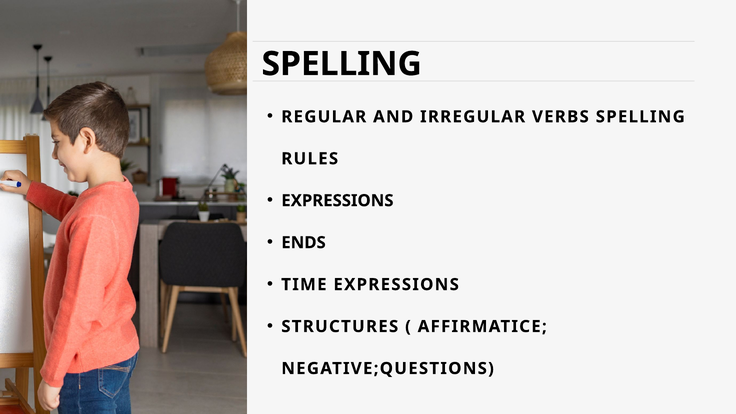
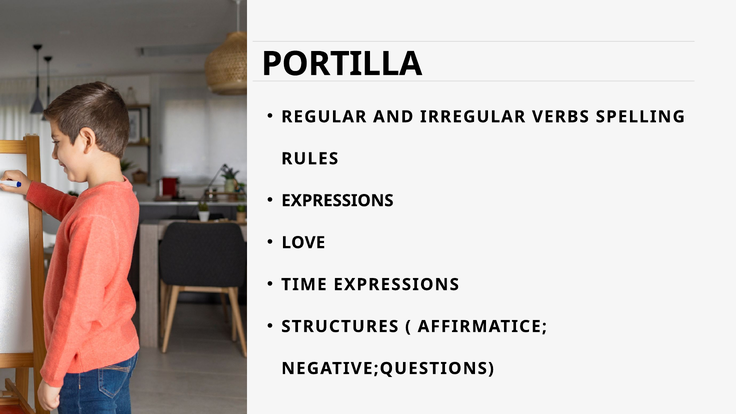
SPELLING: SPELLING -> PORTILLA (342, 64)
ENDS: ENDS -> LOVE (303, 243)
